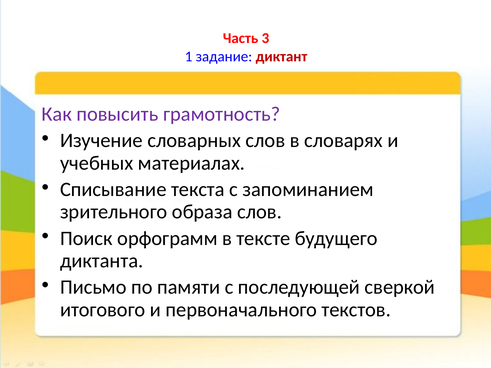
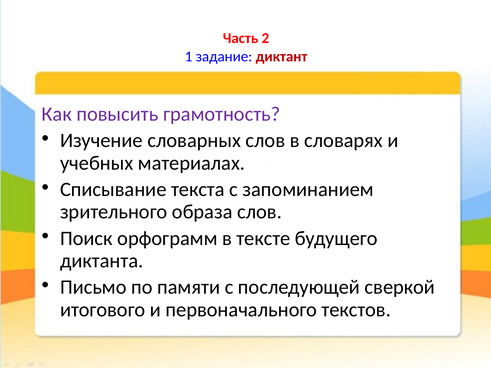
3: 3 -> 2 (265, 38)
